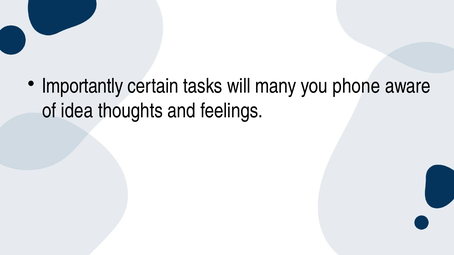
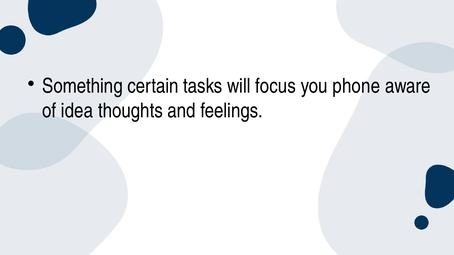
Importantly: Importantly -> Something (82, 86)
many: many -> focus (276, 86)
